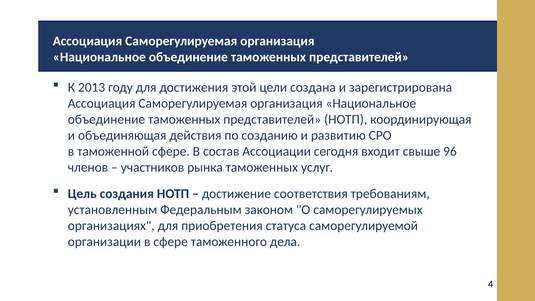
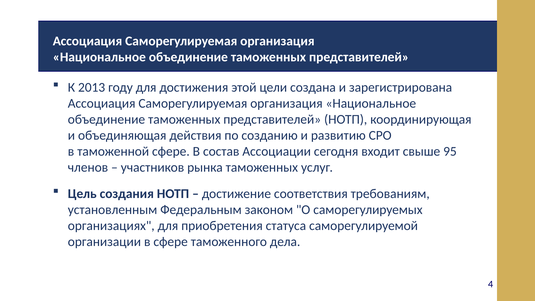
96: 96 -> 95 (450, 151)
